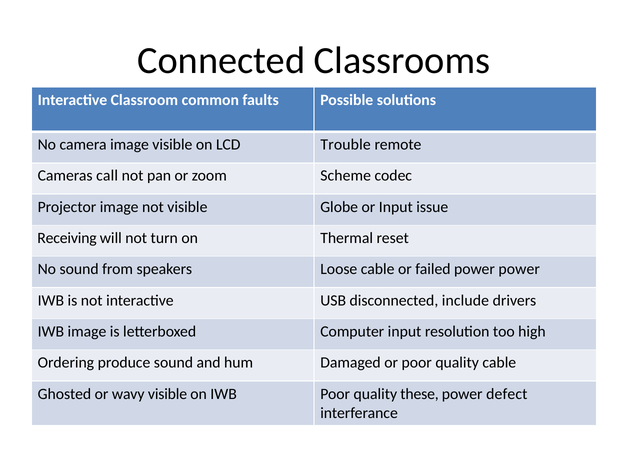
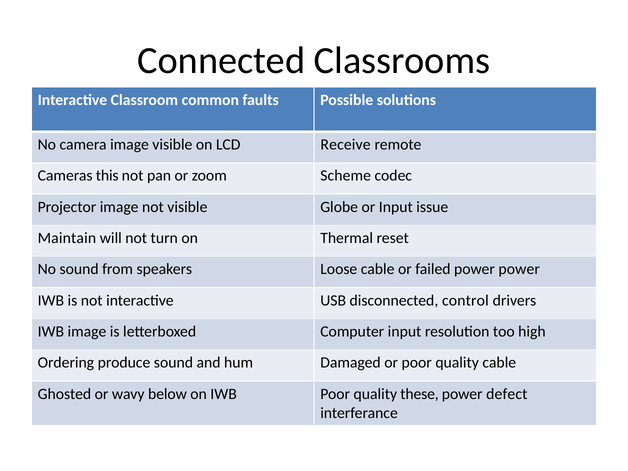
Trouble: Trouble -> Receive (346, 145)
call: call -> this (107, 176)
Receiving: Receiving -> Maintain (67, 238)
include: include -> control (465, 300)
wavy visible: visible -> below (167, 394)
